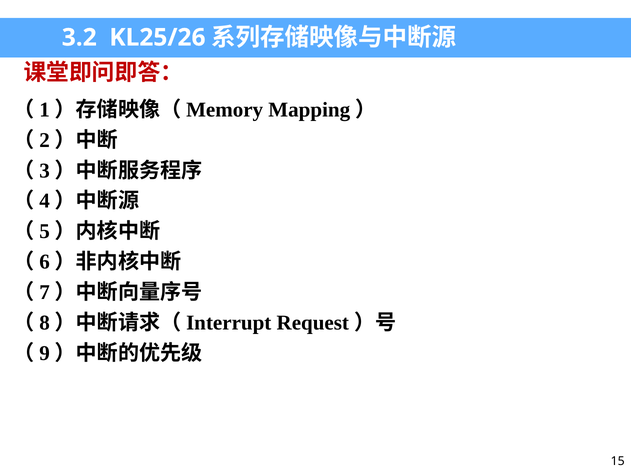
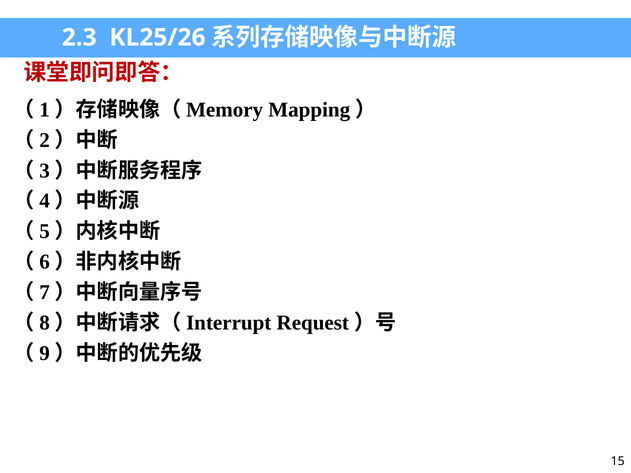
3.2: 3.2 -> 2.3 (79, 38)
